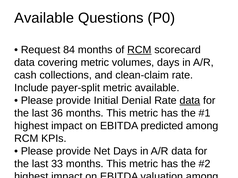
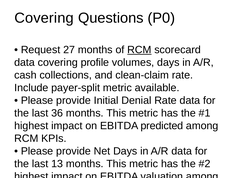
Available: Available -> Covering (44, 18)
84: 84 -> 27 (69, 50)
covering metric: metric -> profile (95, 63)
data underline: present -> none (190, 101)
33: 33 -> 13 (57, 164)
